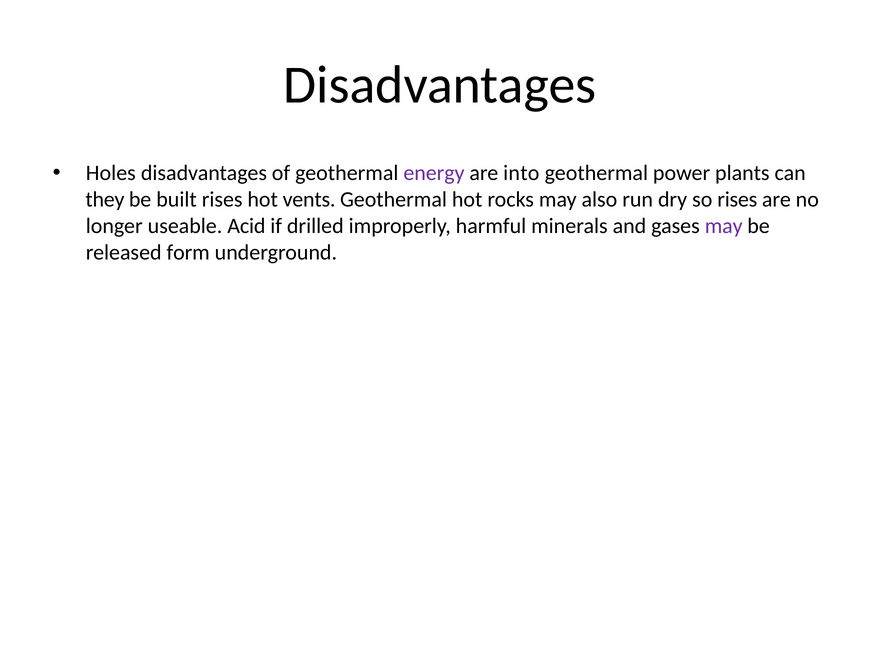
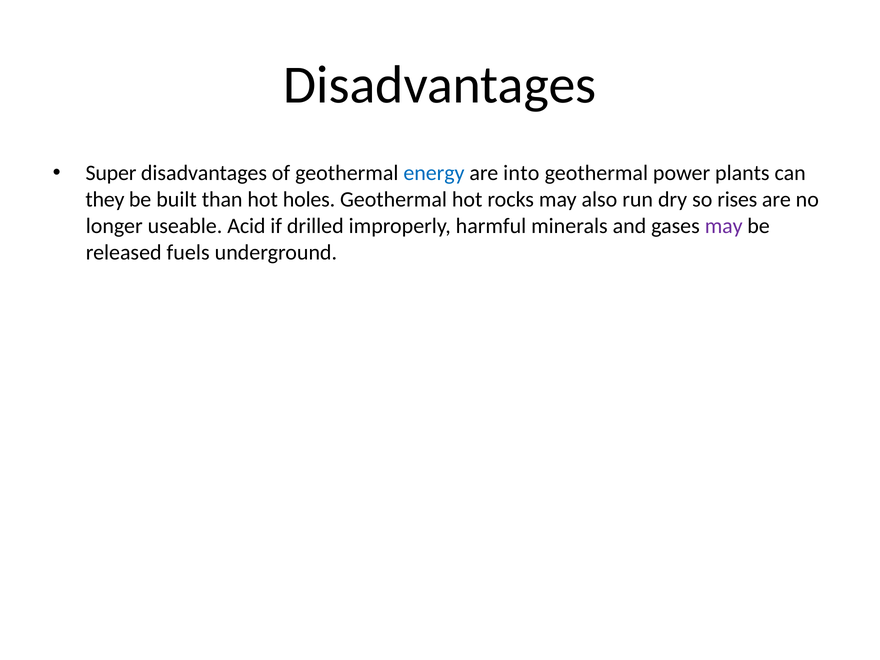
Holes: Holes -> Super (111, 173)
energy colour: purple -> blue (434, 173)
built rises: rises -> than (222, 200)
vents: vents -> holes (309, 200)
form: form -> fuels (188, 252)
